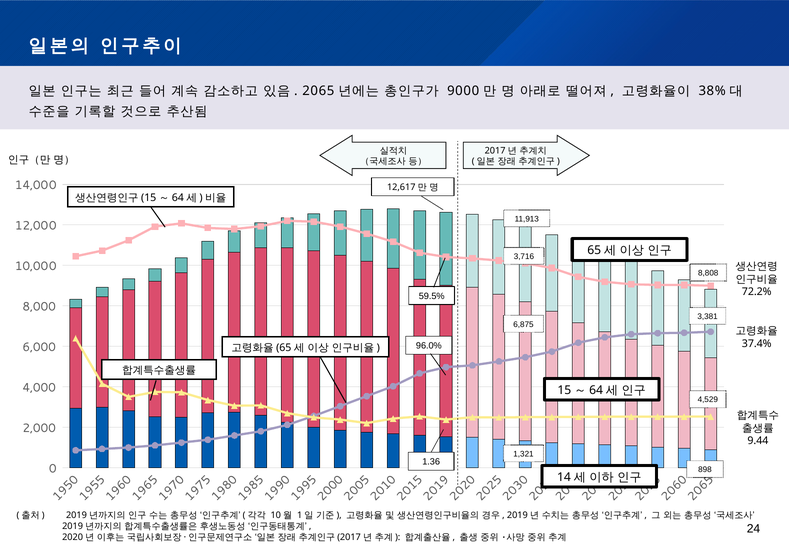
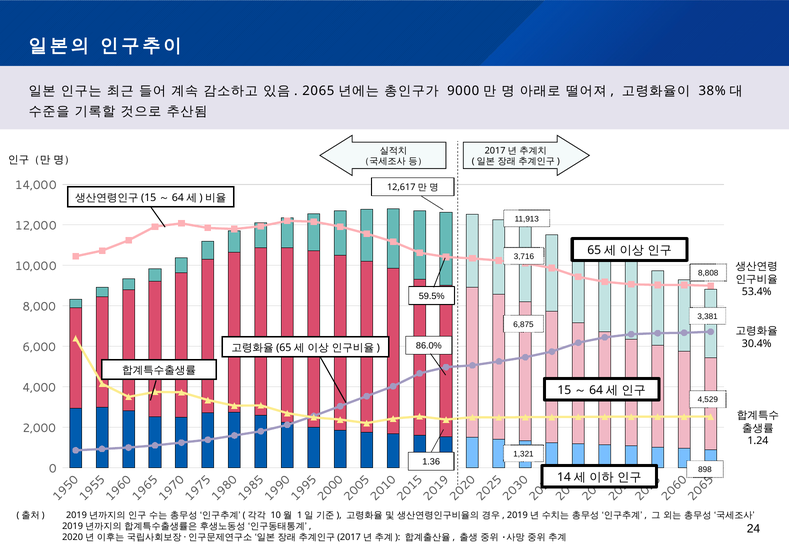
72.2%: 72.2% -> 53.4% (757, 292)
37.4%: 37.4% -> 30.4% (757, 344)
96.0%: 96.0% -> 86.0% (429, 346)
9.44: 9.44 -> 1.24 (758, 441)
